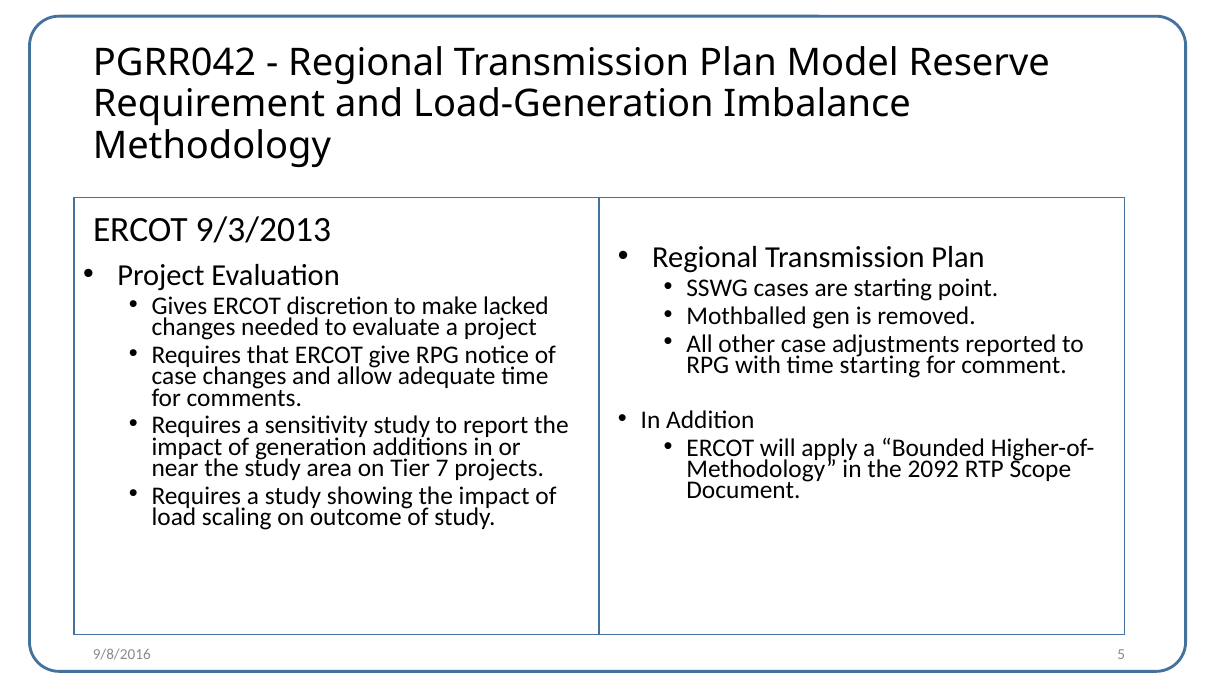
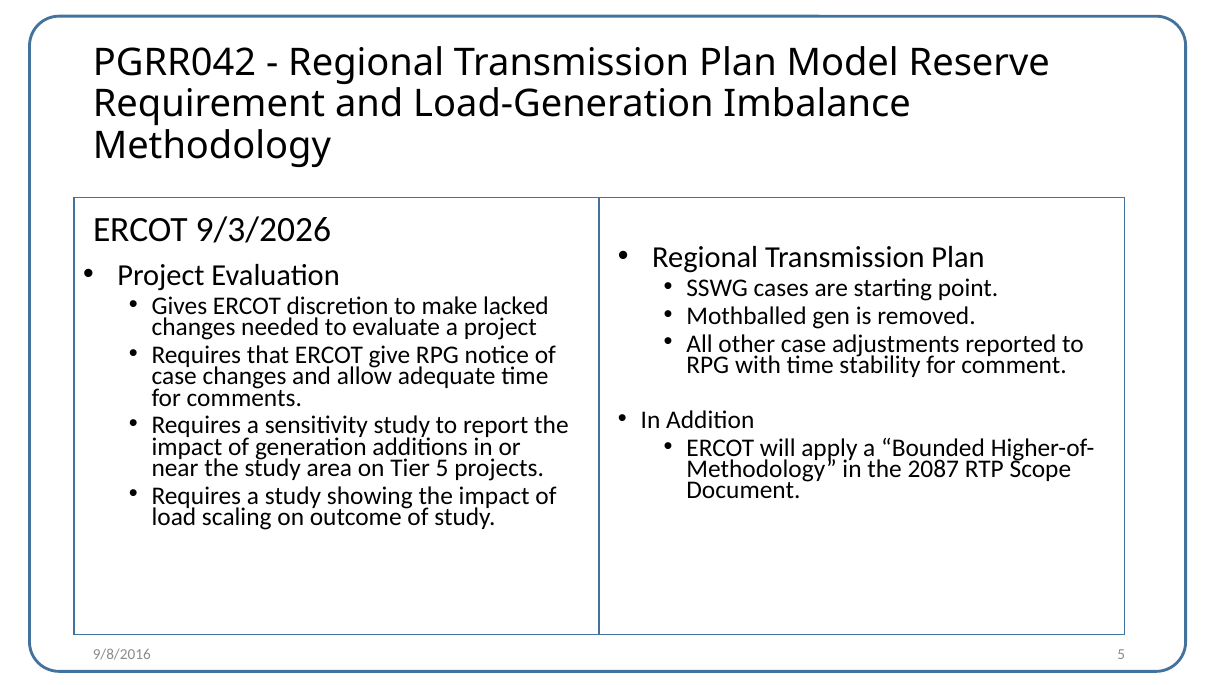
9/3/2013: 9/3/2013 -> 9/3/2026 (263, 229)
time starting: starting -> stability (880, 365)
Tier 7: 7 -> 5 (442, 468)
2092: 2092 -> 2087 (933, 469)
